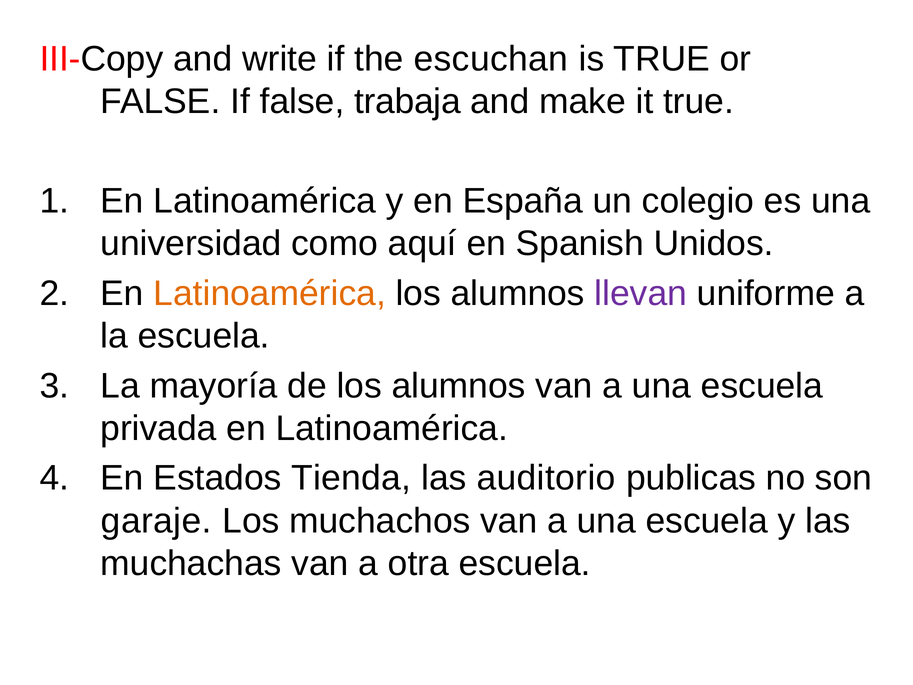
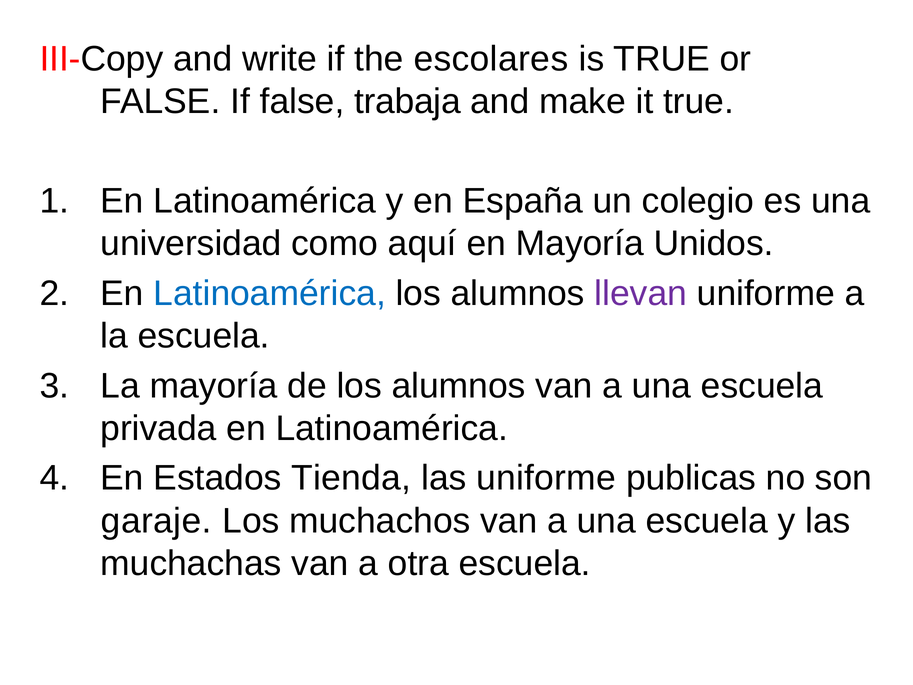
escuchan: escuchan -> escolares (491, 59)
en Spanish: Spanish -> Mayoría (580, 244)
Latinoamérica colour: orange -> blue (270, 293)
las auditorio: auditorio -> uniforme (546, 478)
